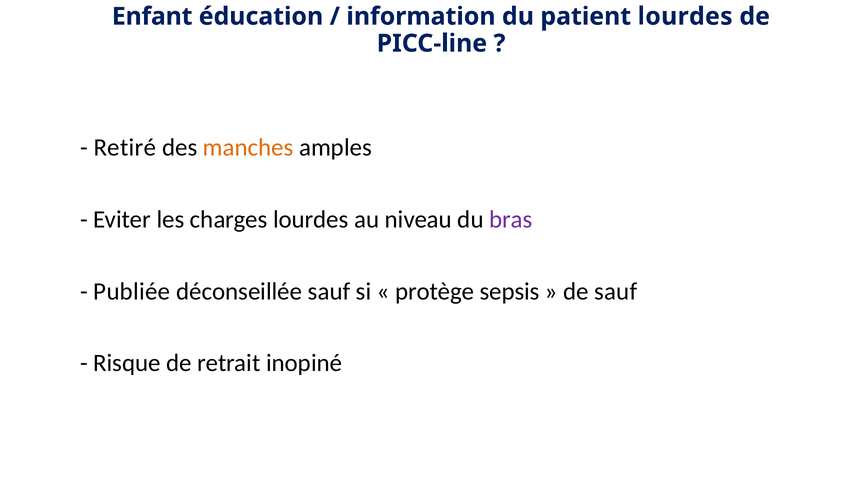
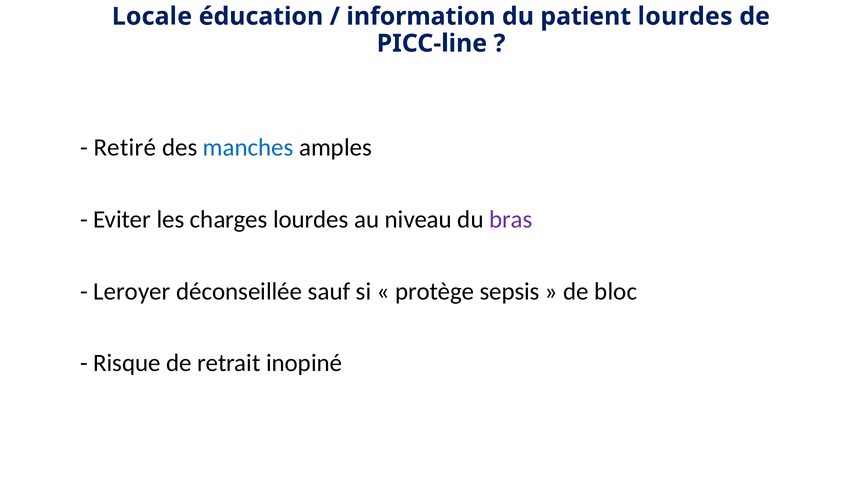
Enfant: Enfant -> Locale (152, 16)
manches colour: orange -> blue (248, 148)
Publiée: Publiée -> Leroyer (132, 291)
de sauf: sauf -> bloc (616, 291)
